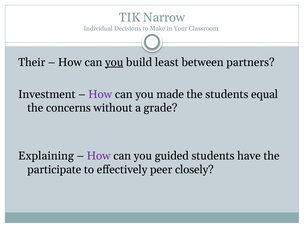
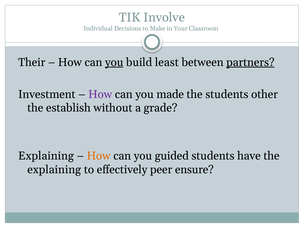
Narrow: Narrow -> Involve (164, 18)
partners underline: none -> present (250, 62)
equal: equal -> other (265, 94)
concerns: concerns -> establish (68, 108)
How colour: purple -> orange (99, 156)
participate: participate -> explaining (54, 170)
closely: closely -> ensure (194, 170)
